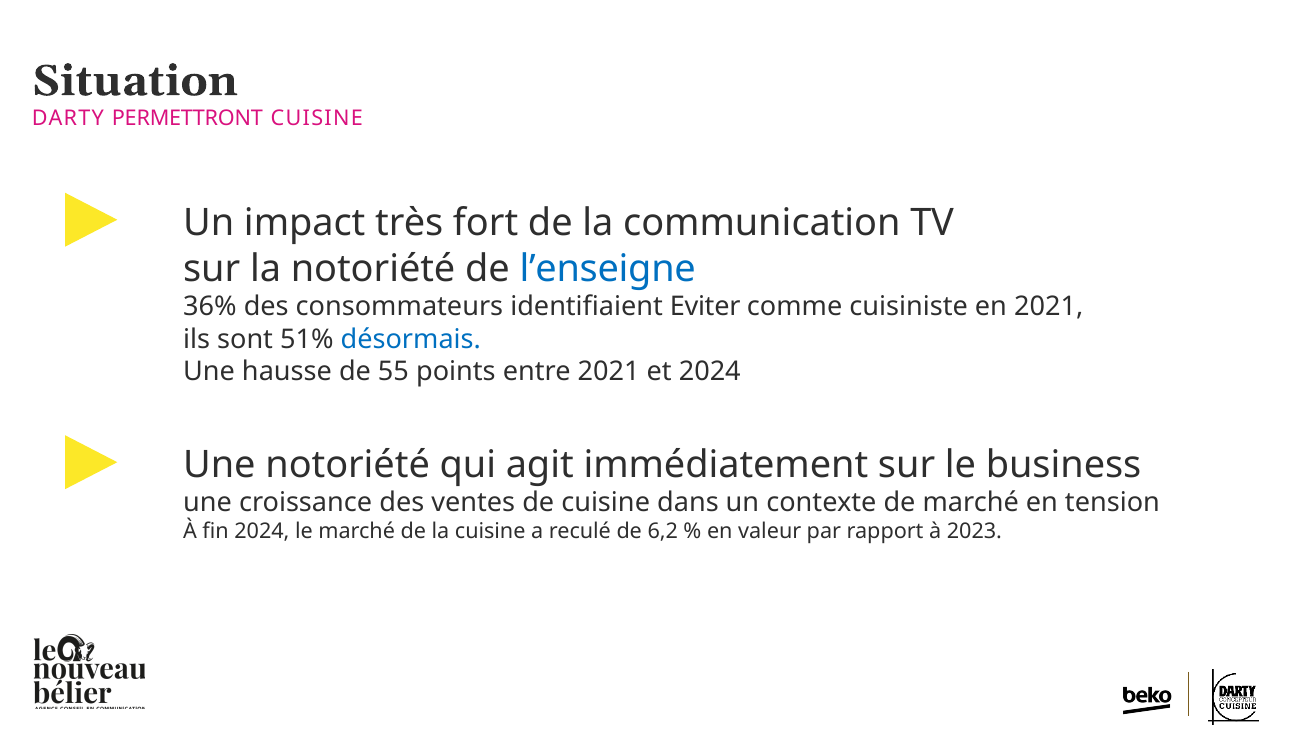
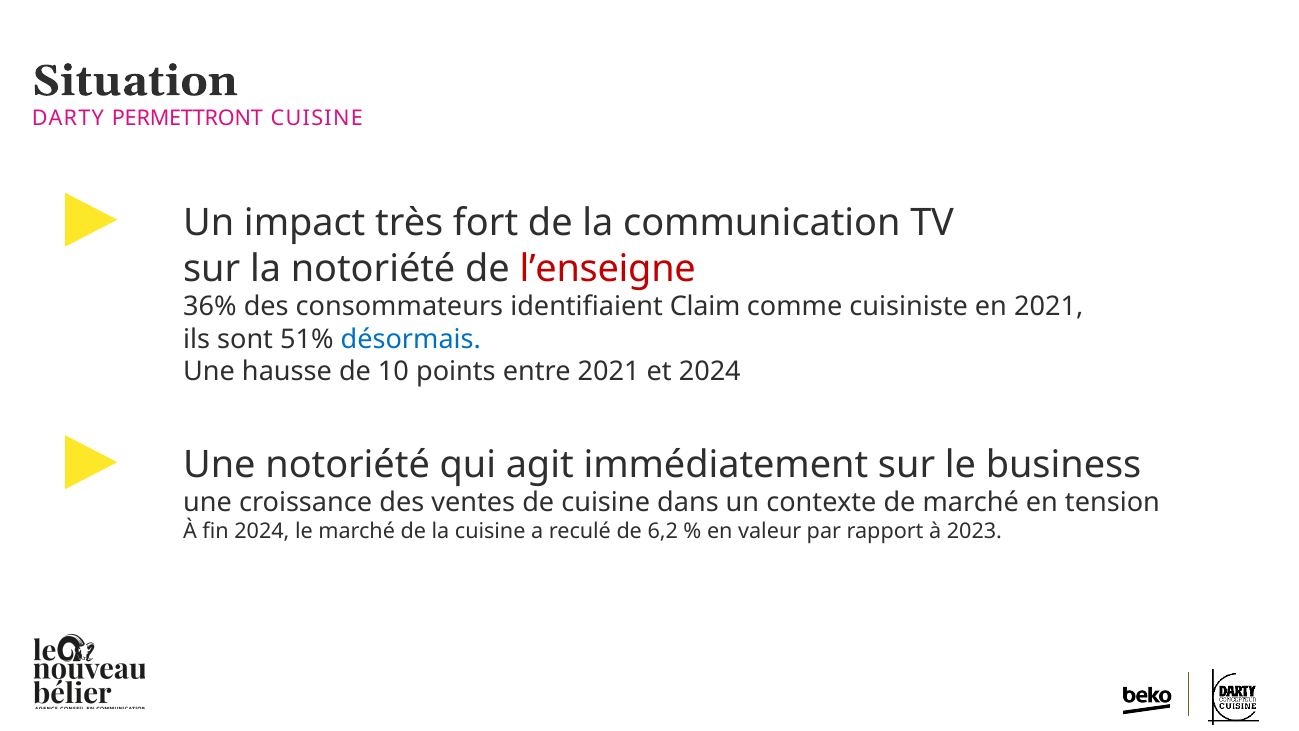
l’enseigne colour: blue -> red (608, 268)
Eviter: Eviter -> Claim (705, 307)
55: 55 -> 10 (393, 372)
